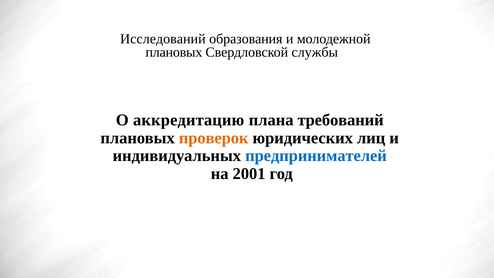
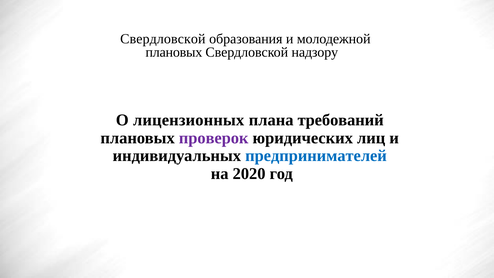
Исследований: Исследований -> Свердловской (163, 39)
службы: службы -> надзору (315, 52)
аккредитацию: аккредитацию -> лицензионных (189, 120)
проверок colour: orange -> purple (214, 138)
2001: 2001 -> 2020 (249, 174)
